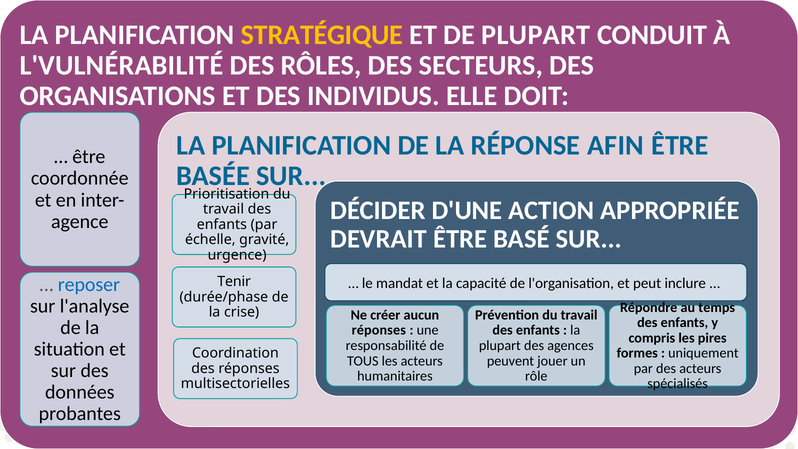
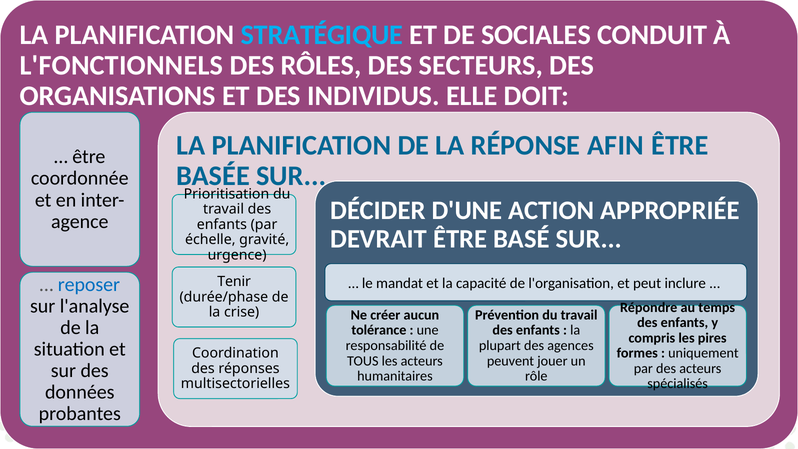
STRATÉGIQUE colour: yellow -> light blue (322, 35)
DE PLUPART: PLUPART -> SOCIALES (536, 35)
L'VULNÉRABILITÉ: L'VULNÉRABILITÉ -> L'FONCTIONNELS (121, 65)
réponses: réponses -> tolérance (379, 330)
